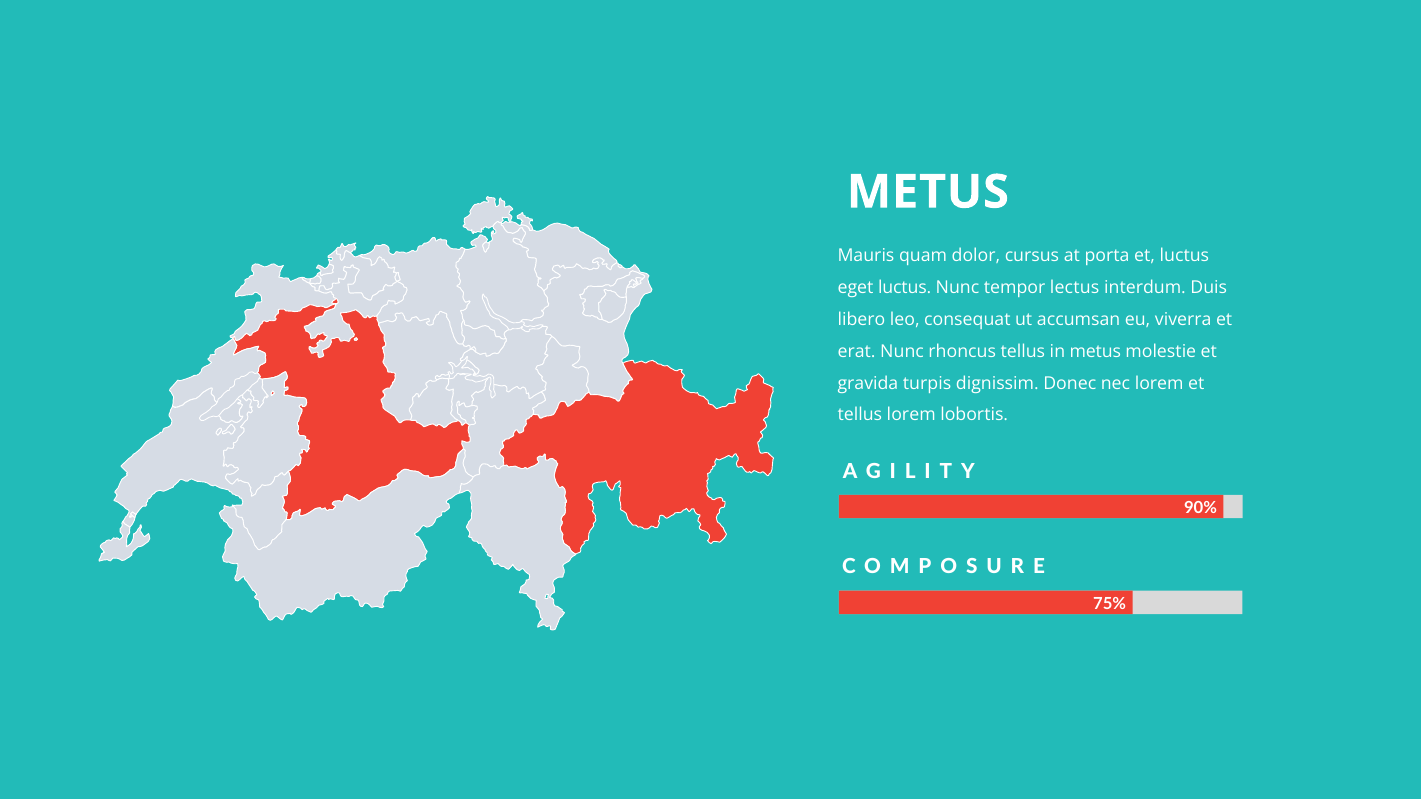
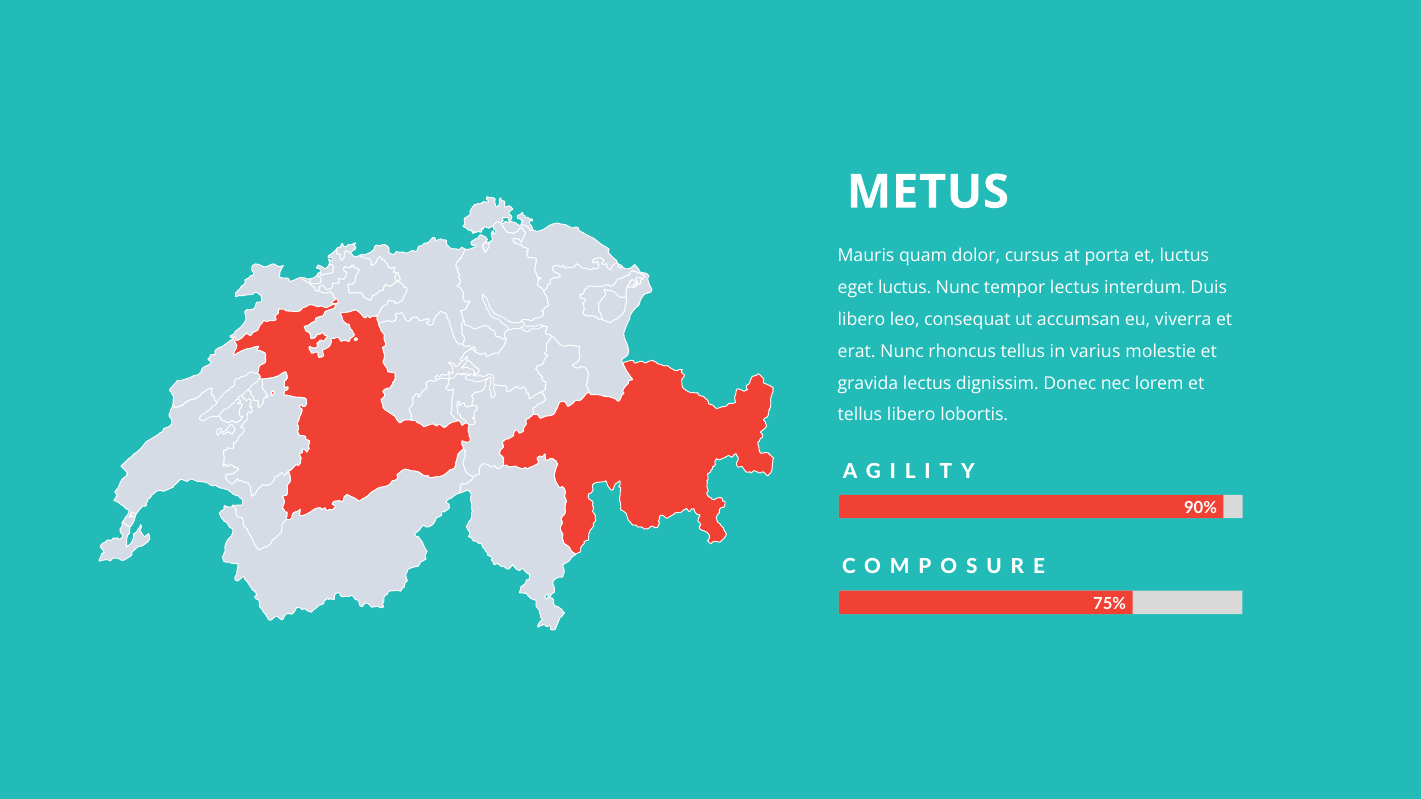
in metus: metus -> varius (1095, 351)
gravida turpis: turpis -> lectus (927, 383)
tellus lorem: lorem -> libero (911, 415)
